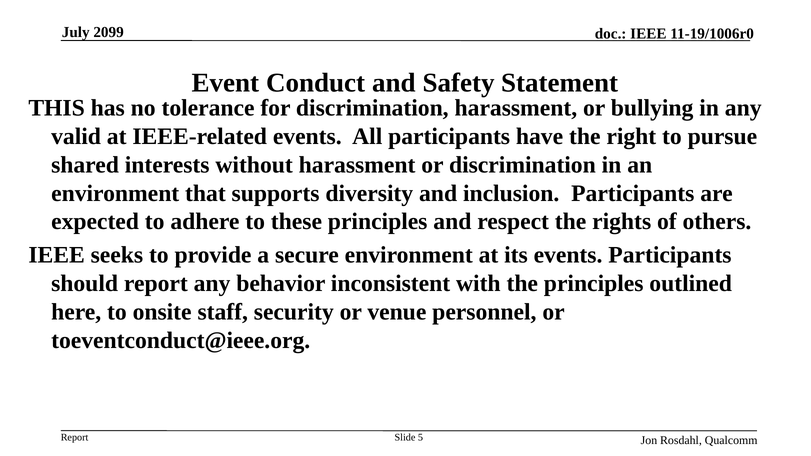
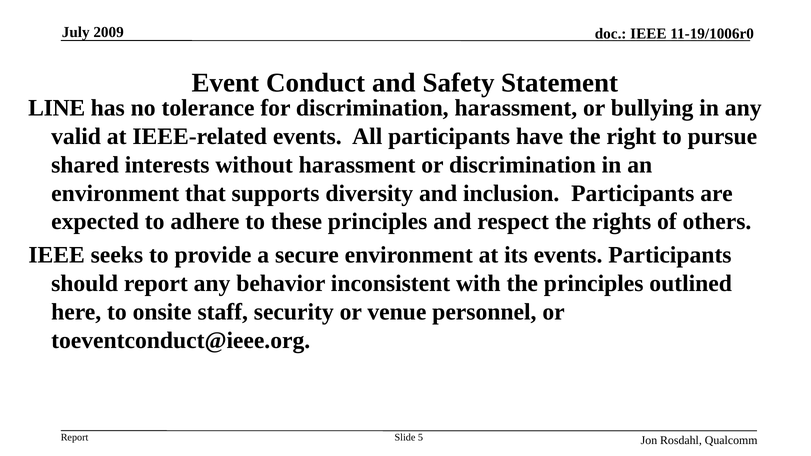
2099: 2099 -> 2009 (109, 32)
THIS: THIS -> LINE (57, 108)
